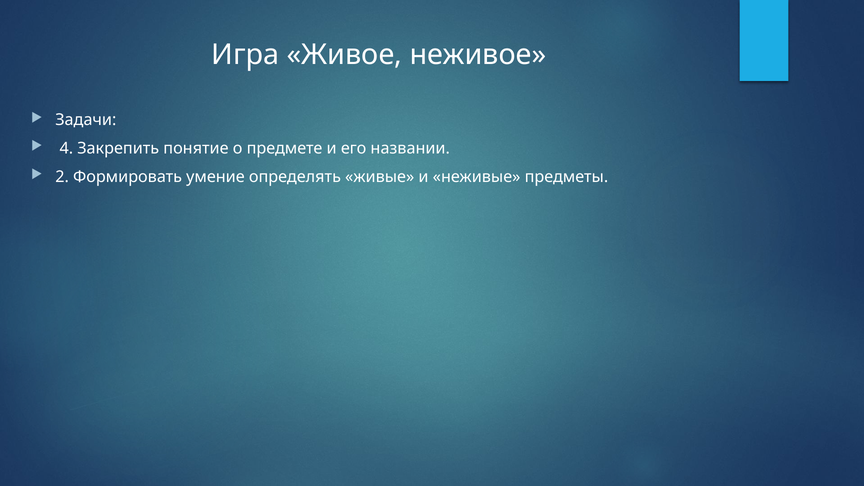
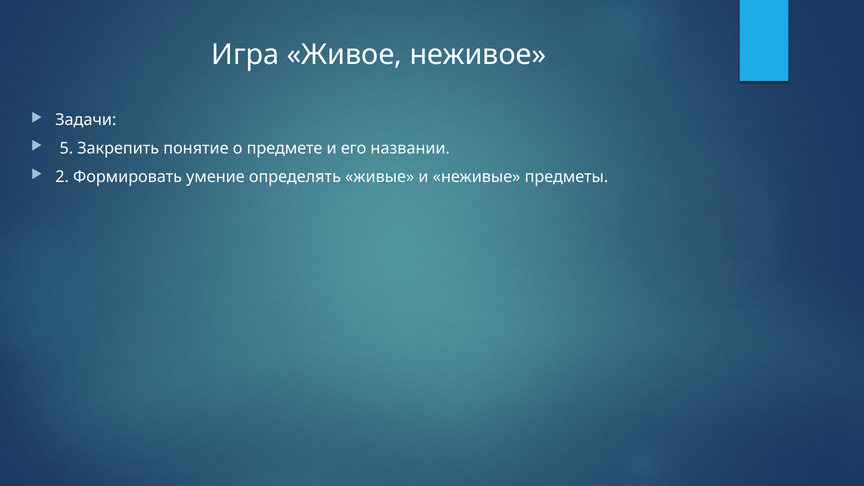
4: 4 -> 5 (66, 149)
